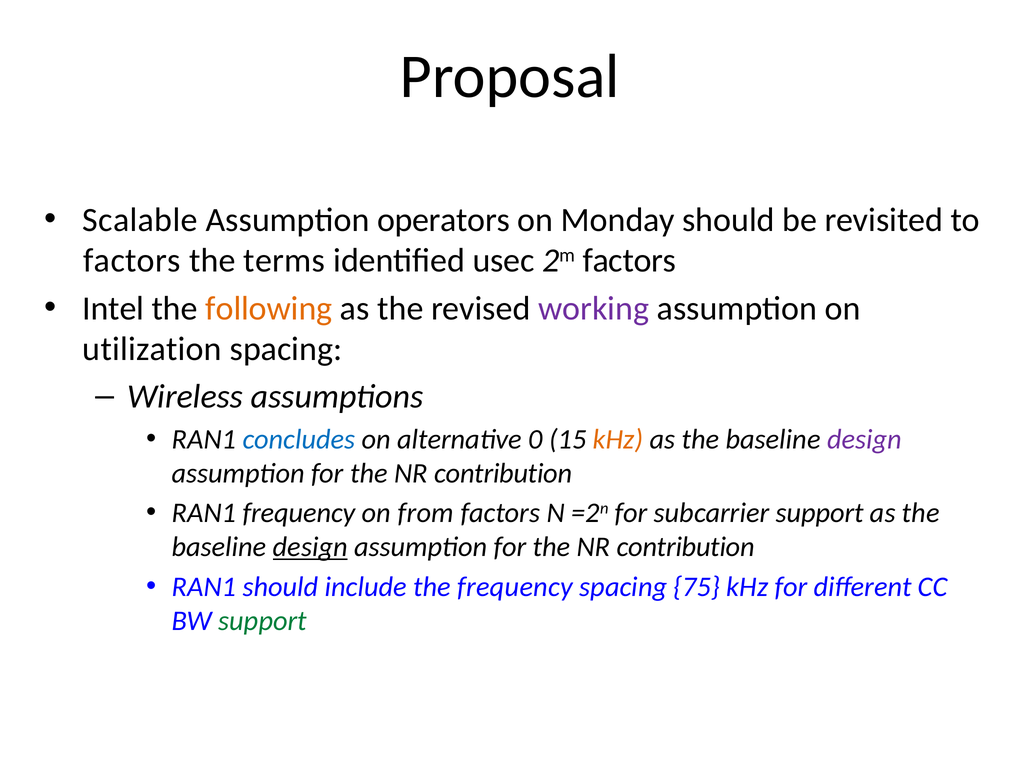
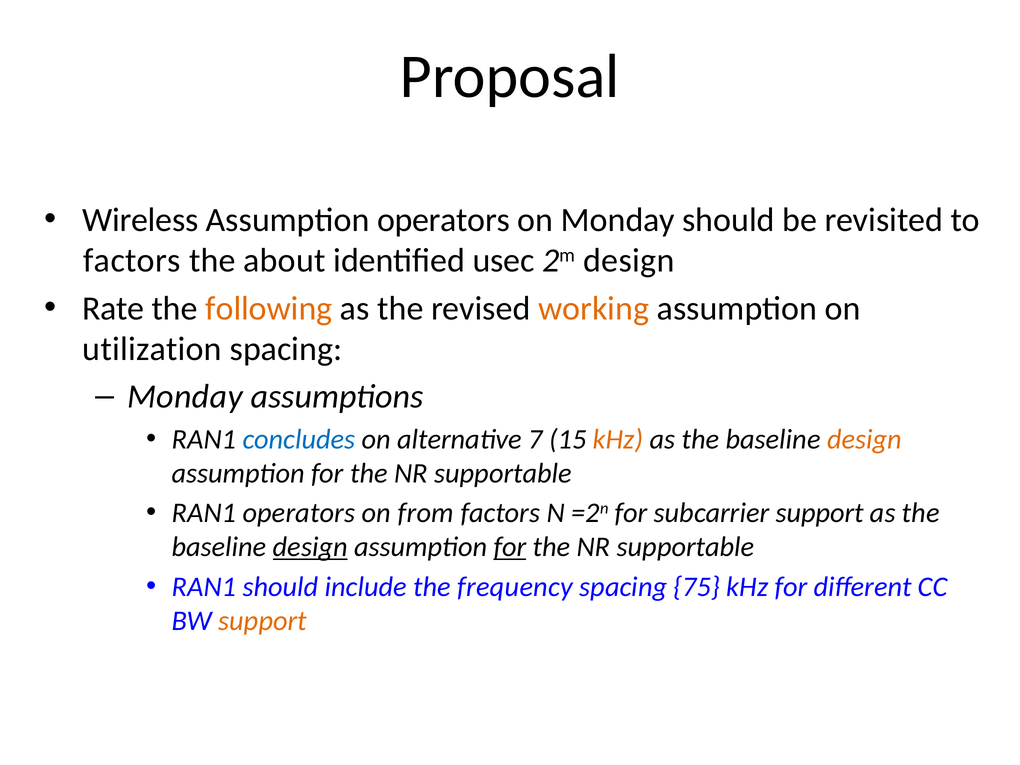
Scalable: Scalable -> Wireless (140, 220)
terms: terms -> about (284, 261)
2m factors: factors -> design (629, 261)
Intel: Intel -> Rate (113, 308)
working colour: purple -> orange (594, 308)
Wireless: Wireless -> Monday (185, 397)
0: 0 -> 7 (536, 439)
design colour: purple -> orange (864, 439)
contribution: contribution -> supportable (503, 473)
RAN1 frequency: frequency -> operators (299, 513)
for underline: none -> present (510, 547)
contribution: contribution -> supportable (686, 547)
support colour: green -> orange (263, 621)
